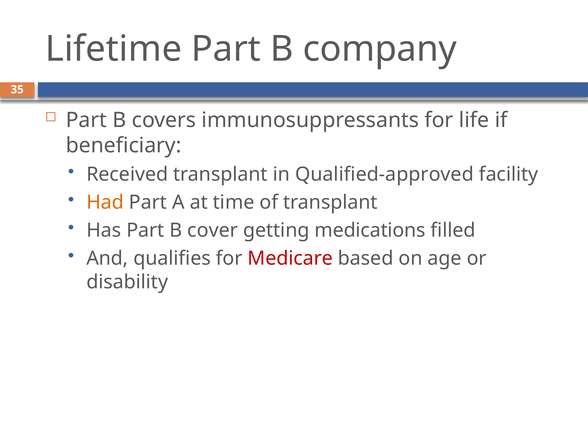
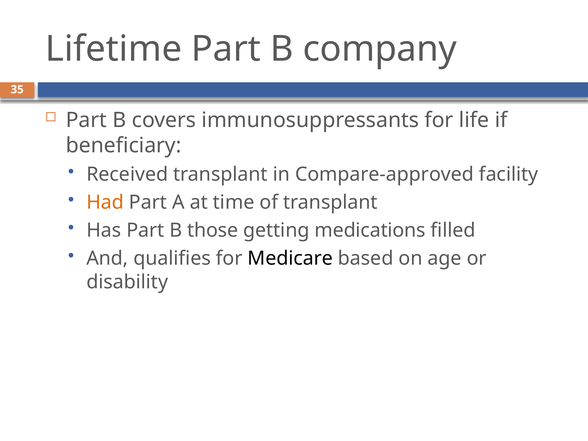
Qualified-approved: Qualified-approved -> Compare-approved (384, 174)
cover: cover -> those (213, 230)
Medicare colour: red -> black (290, 258)
